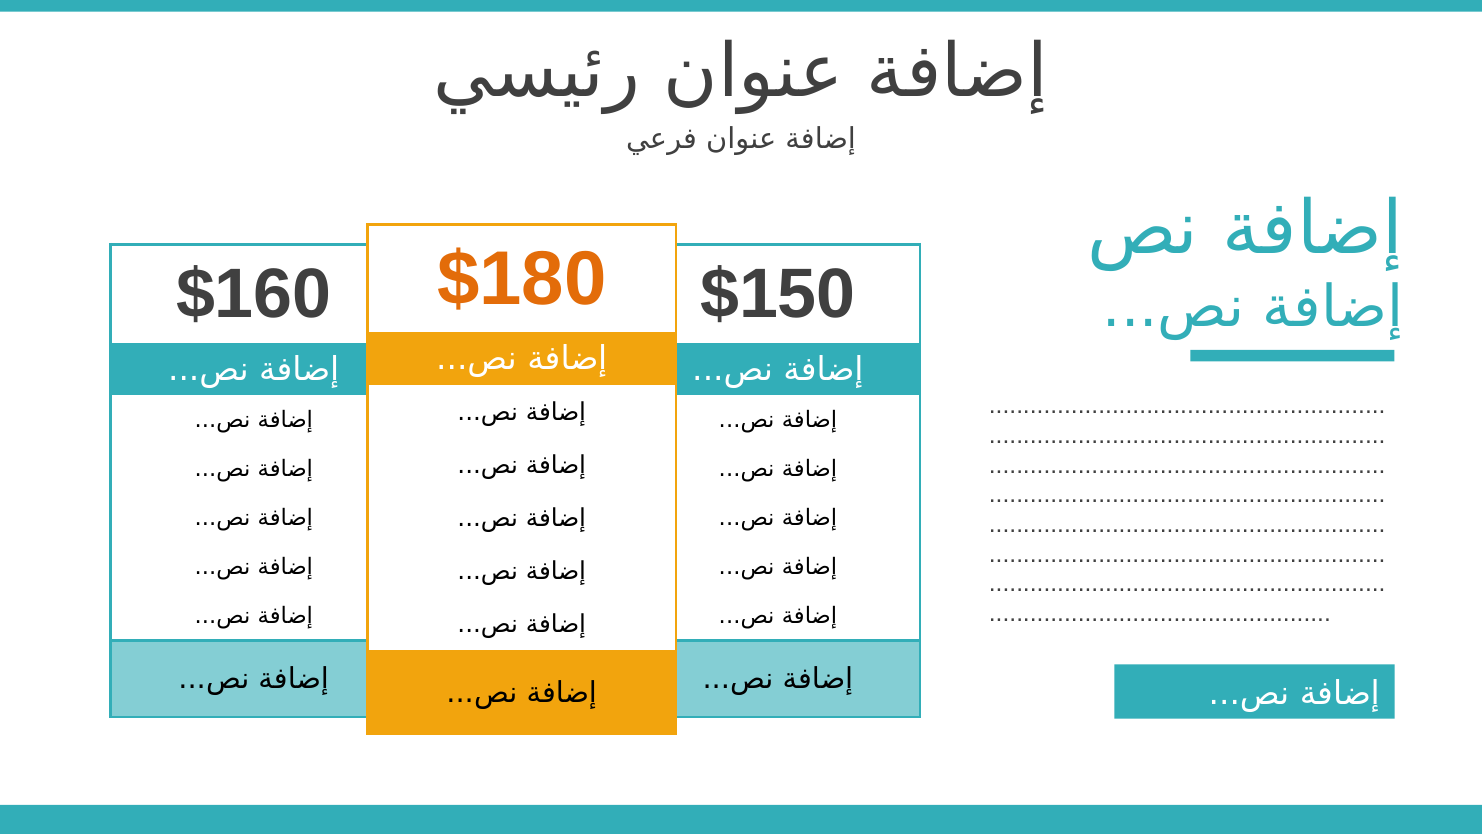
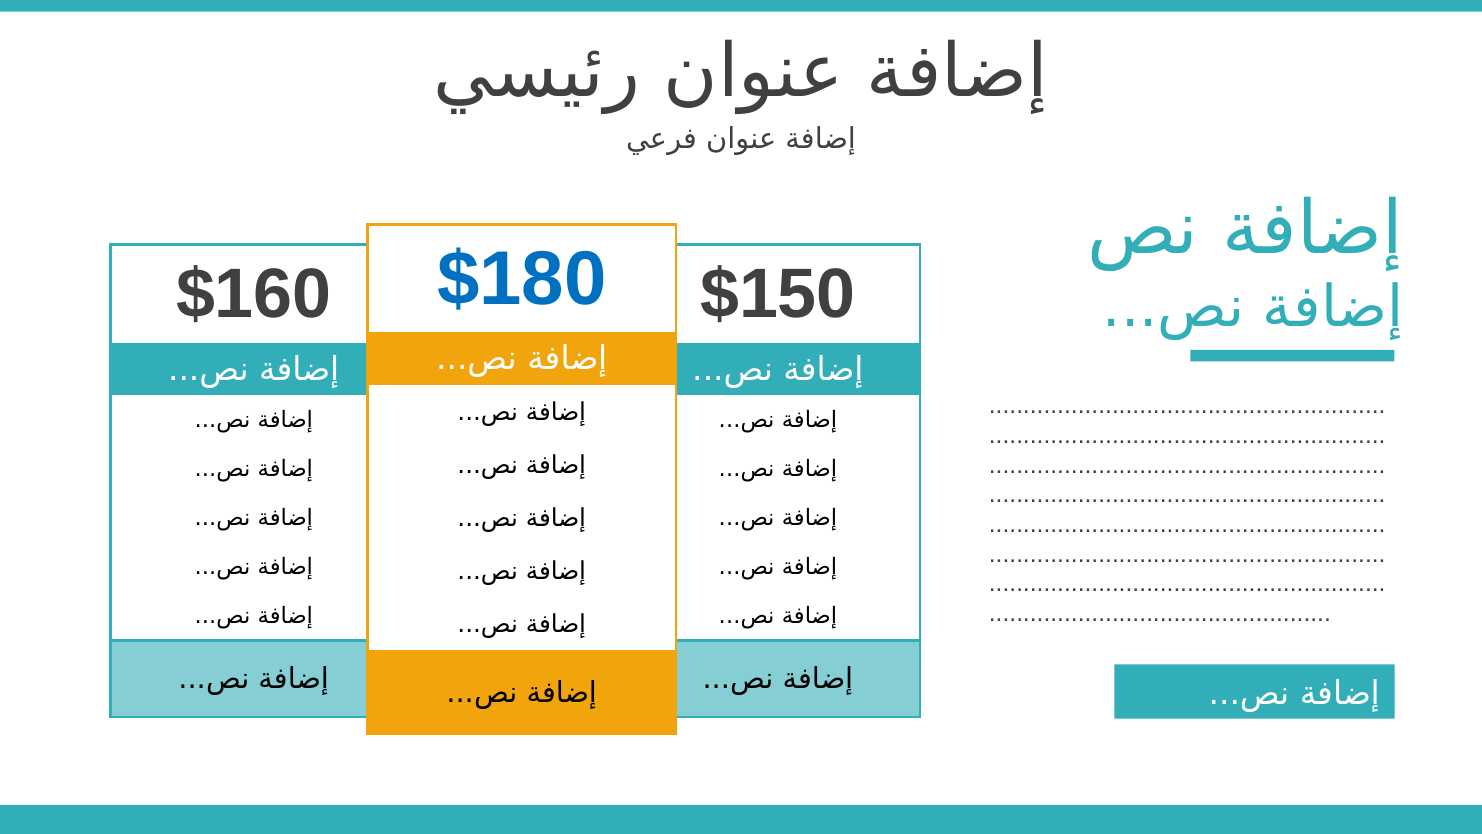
$180 colour: orange -> blue (522, 279)
